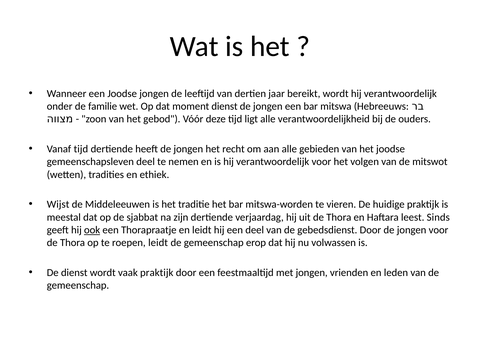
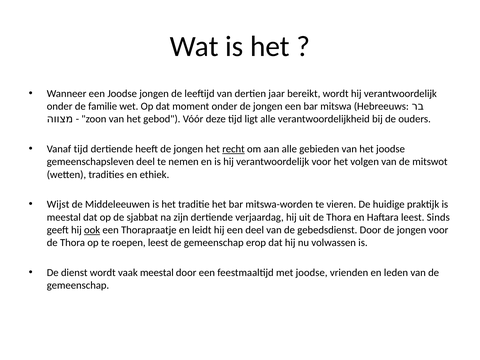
moment dienst: dienst -> onder (224, 106)
recht underline: none -> present (233, 149)
roepen leidt: leidt -> leest (158, 243)
vaak praktijk: praktijk -> meestal (157, 273)
met jongen: jongen -> joodse (312, 273)
